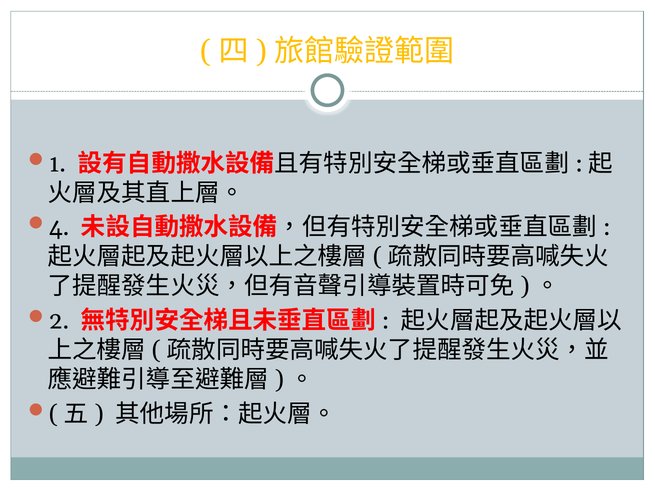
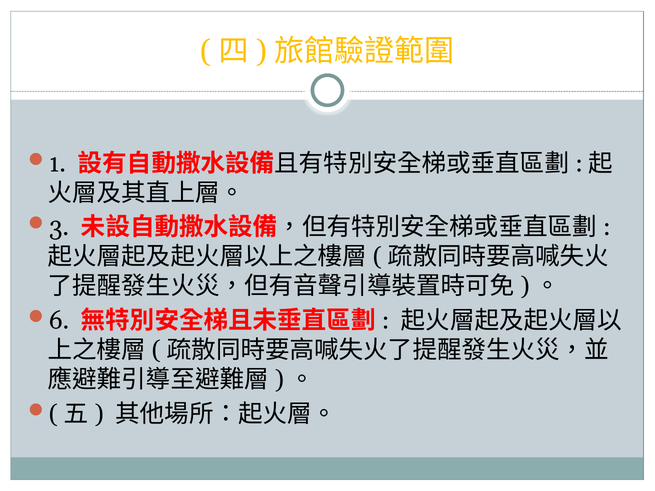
4: 4 -> 3 (59, 227)
2: 2 -> 6 (59, 321)
